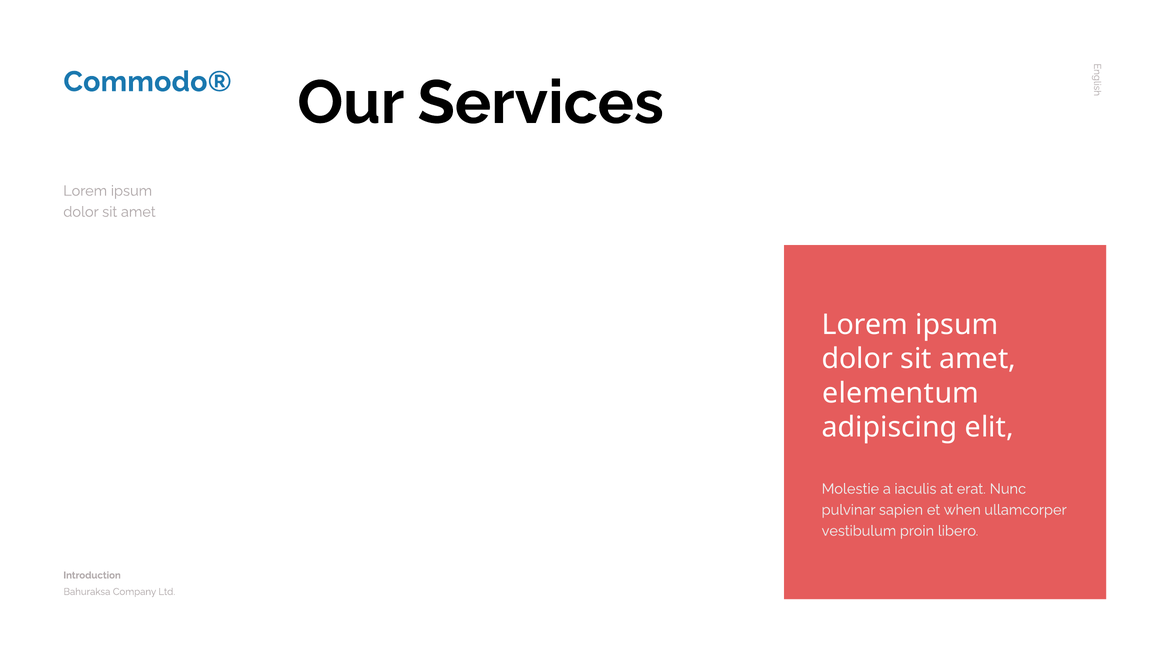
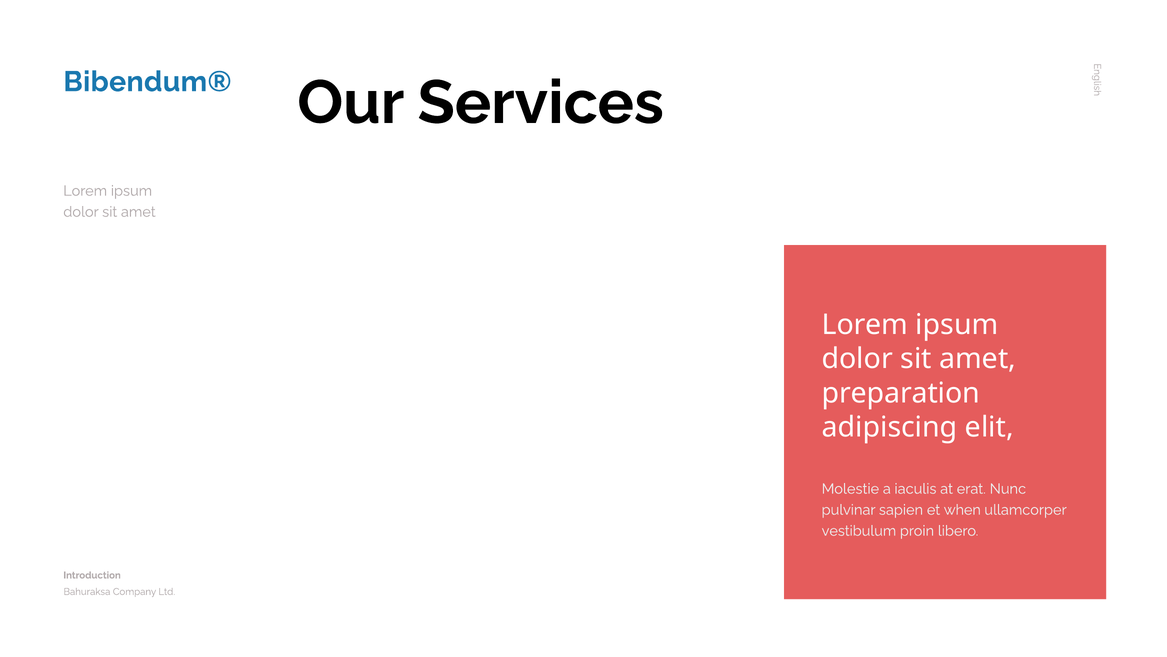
Commodo®: Commodo® -> Bibendum® (147, 82)
elementum: elementum -> preparation (901, 393)
